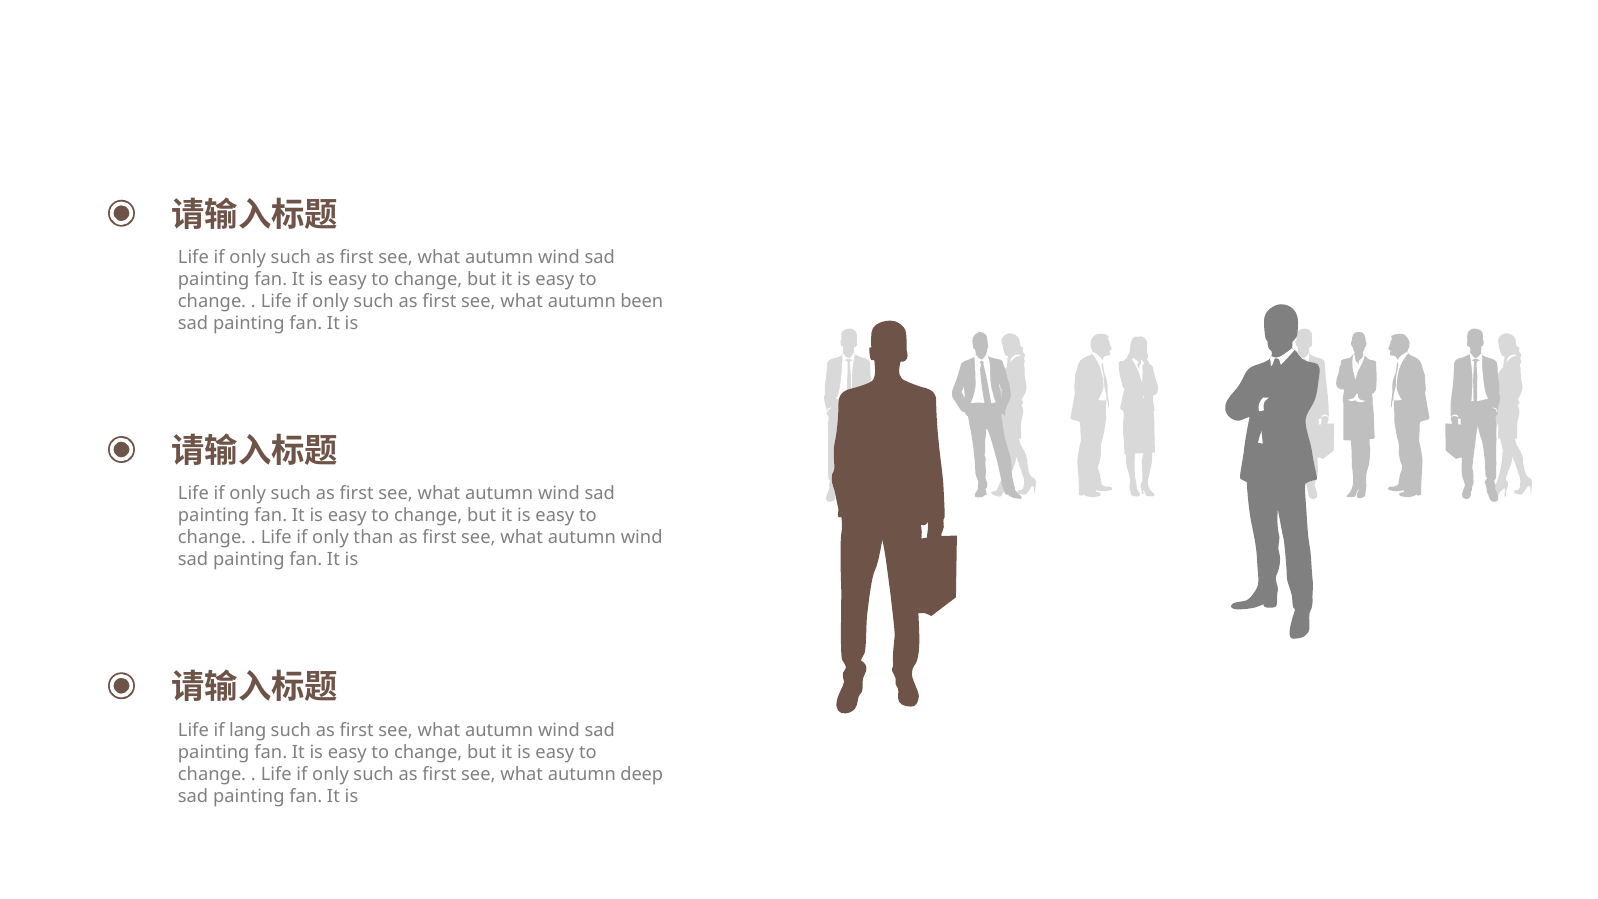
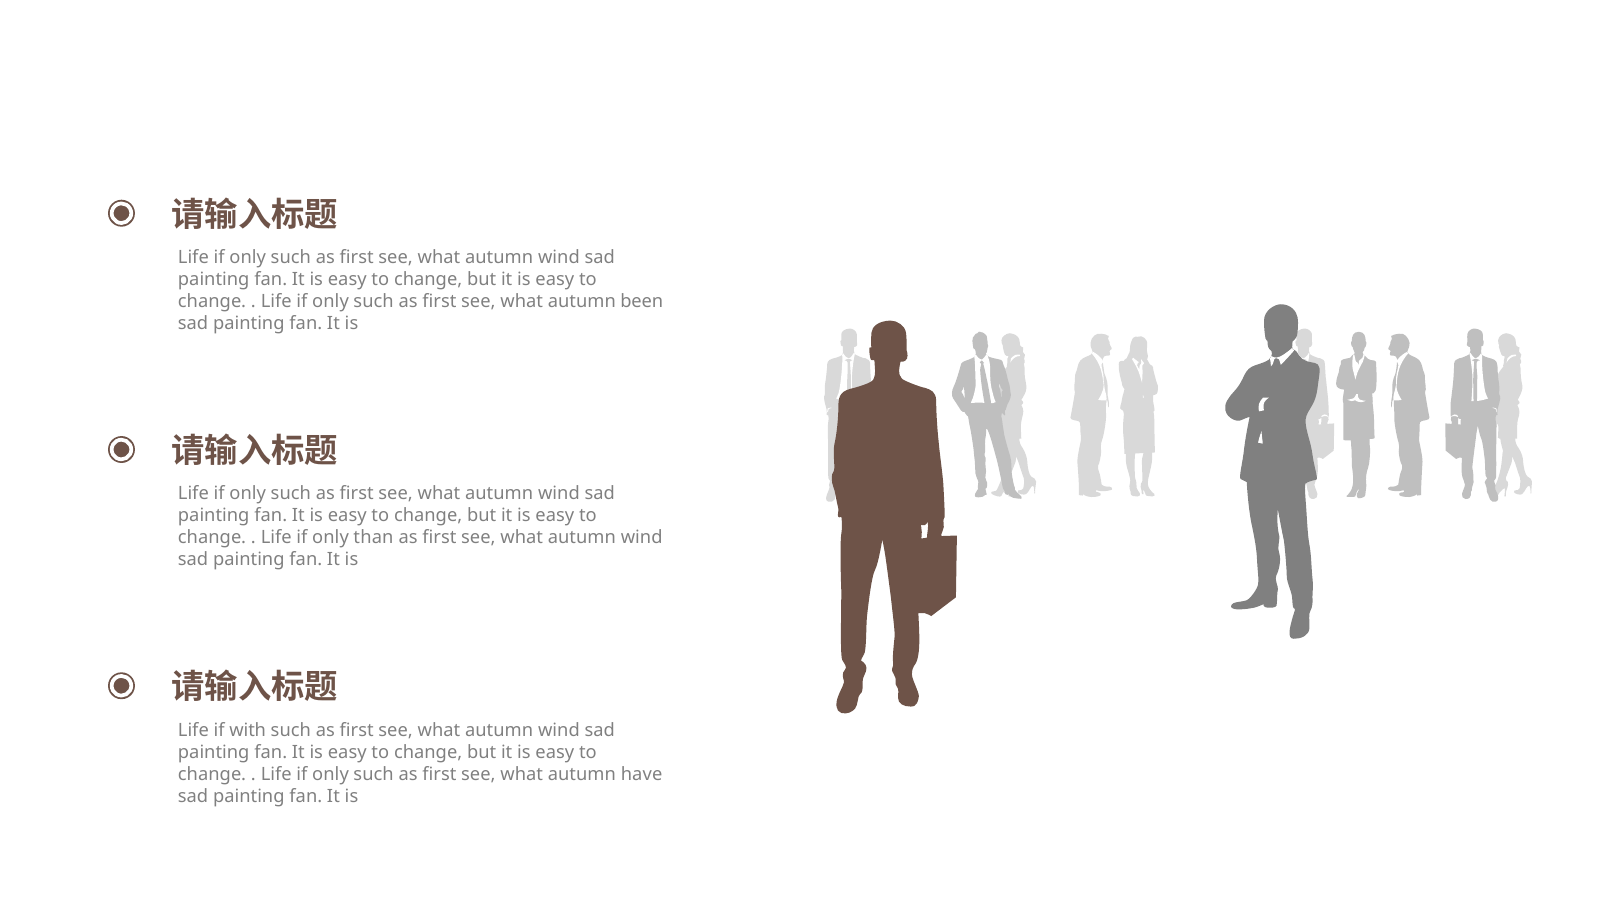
lang: lang -> with (248, 730)
deep: deep -> have (642, 774)
